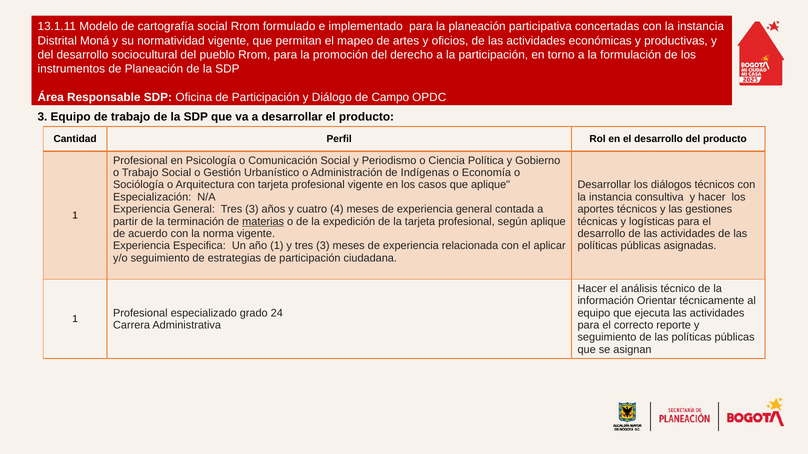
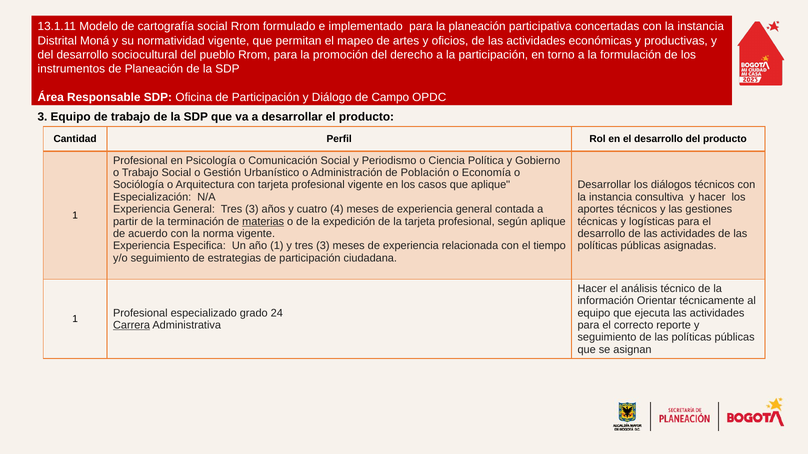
Indígenas: Indígenas -> Población (425, 173)
aplicar: aplicar -> tiempo (550, 246)
Carrera underline: none -> present (132, 325)
